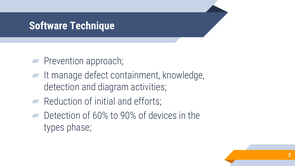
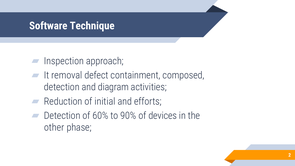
Prevention: Prevention -> Inspection (64, 61)
manage: manage -> removal (67, 75)
knowledge: knowledge -> composed (184, 75)
types: types -> other (54, 127)
